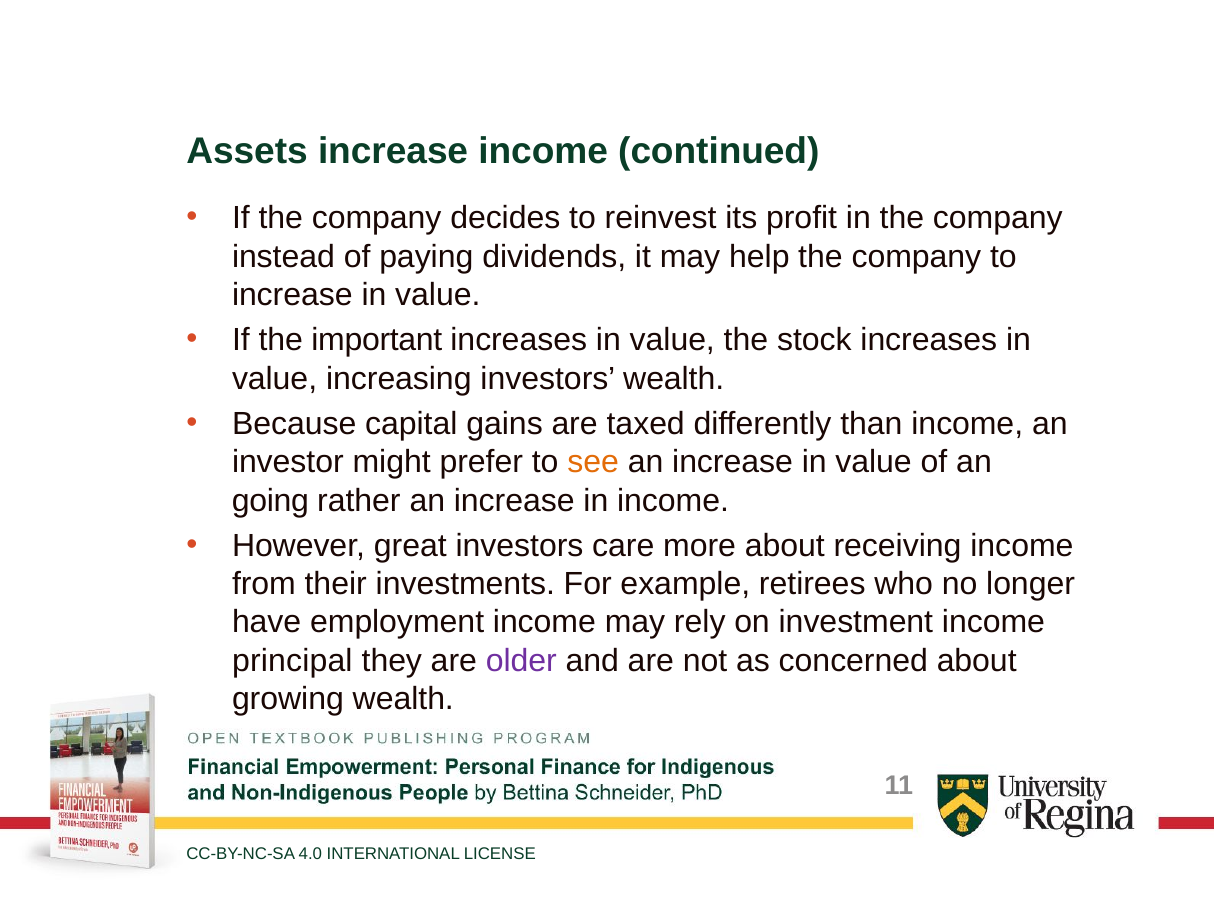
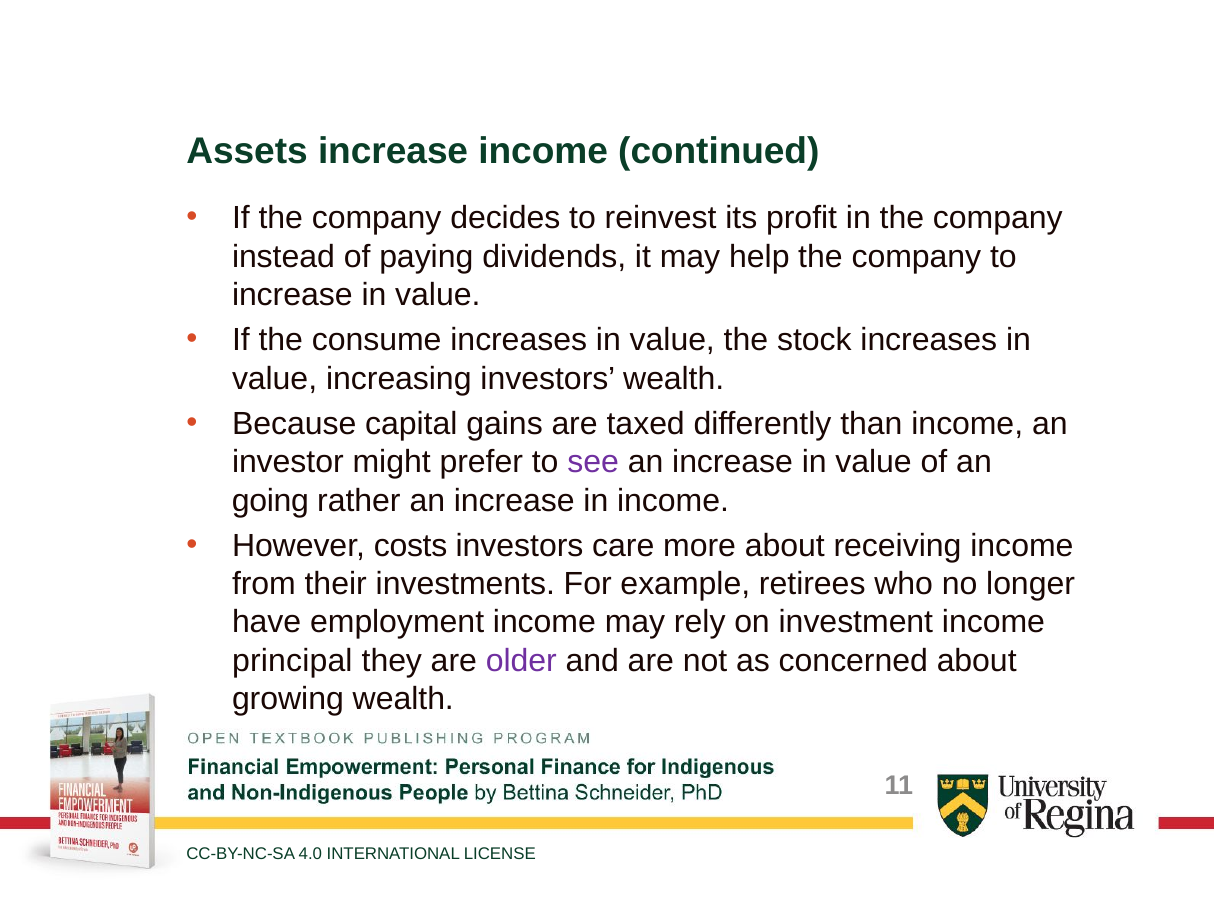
important: important -> consume (377, 340)
see colour: orange -> purple (593, 462)
great: great -> costs (411, 546)
